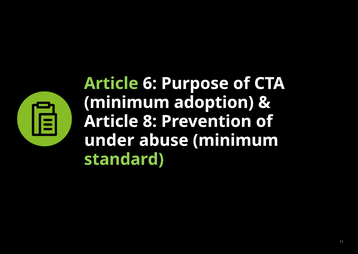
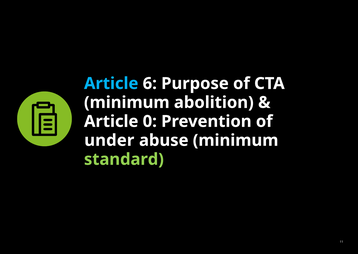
Article colour: light green -> light blue (111, 83)
adoption: adoption -> abolition (214, 102)
8: 8 -> 0 (150, 121)
